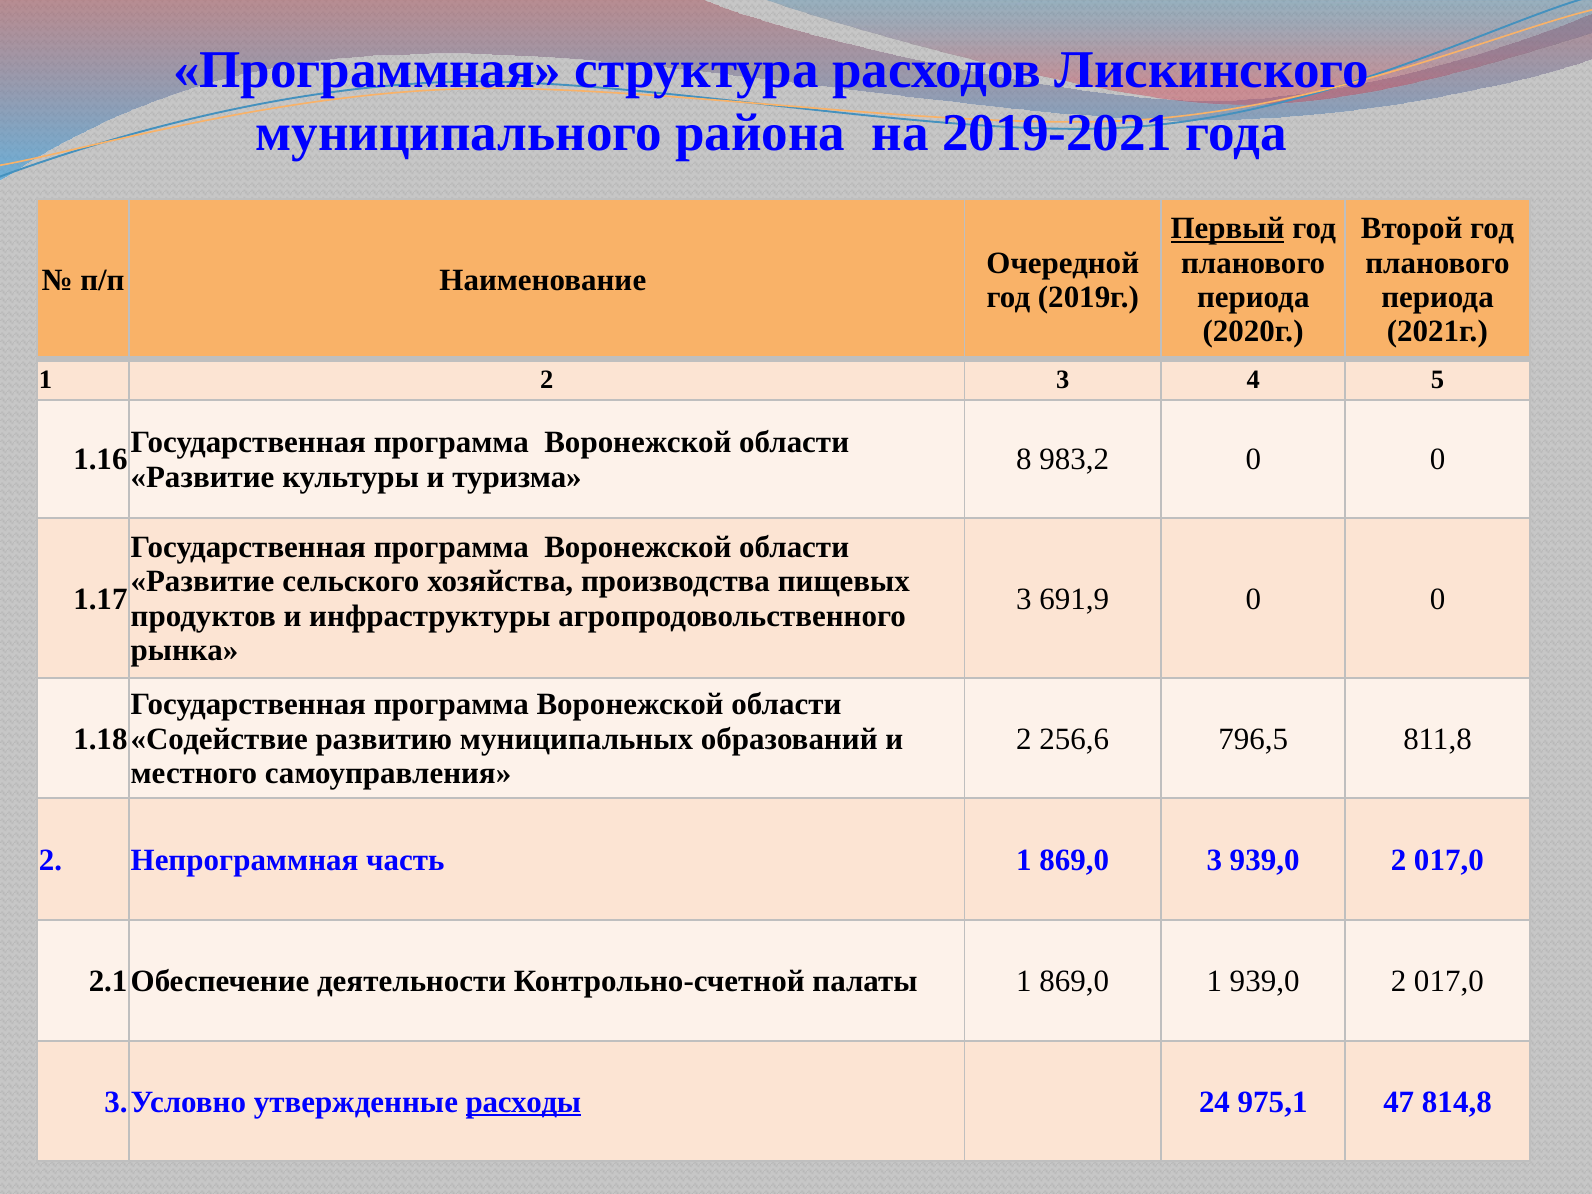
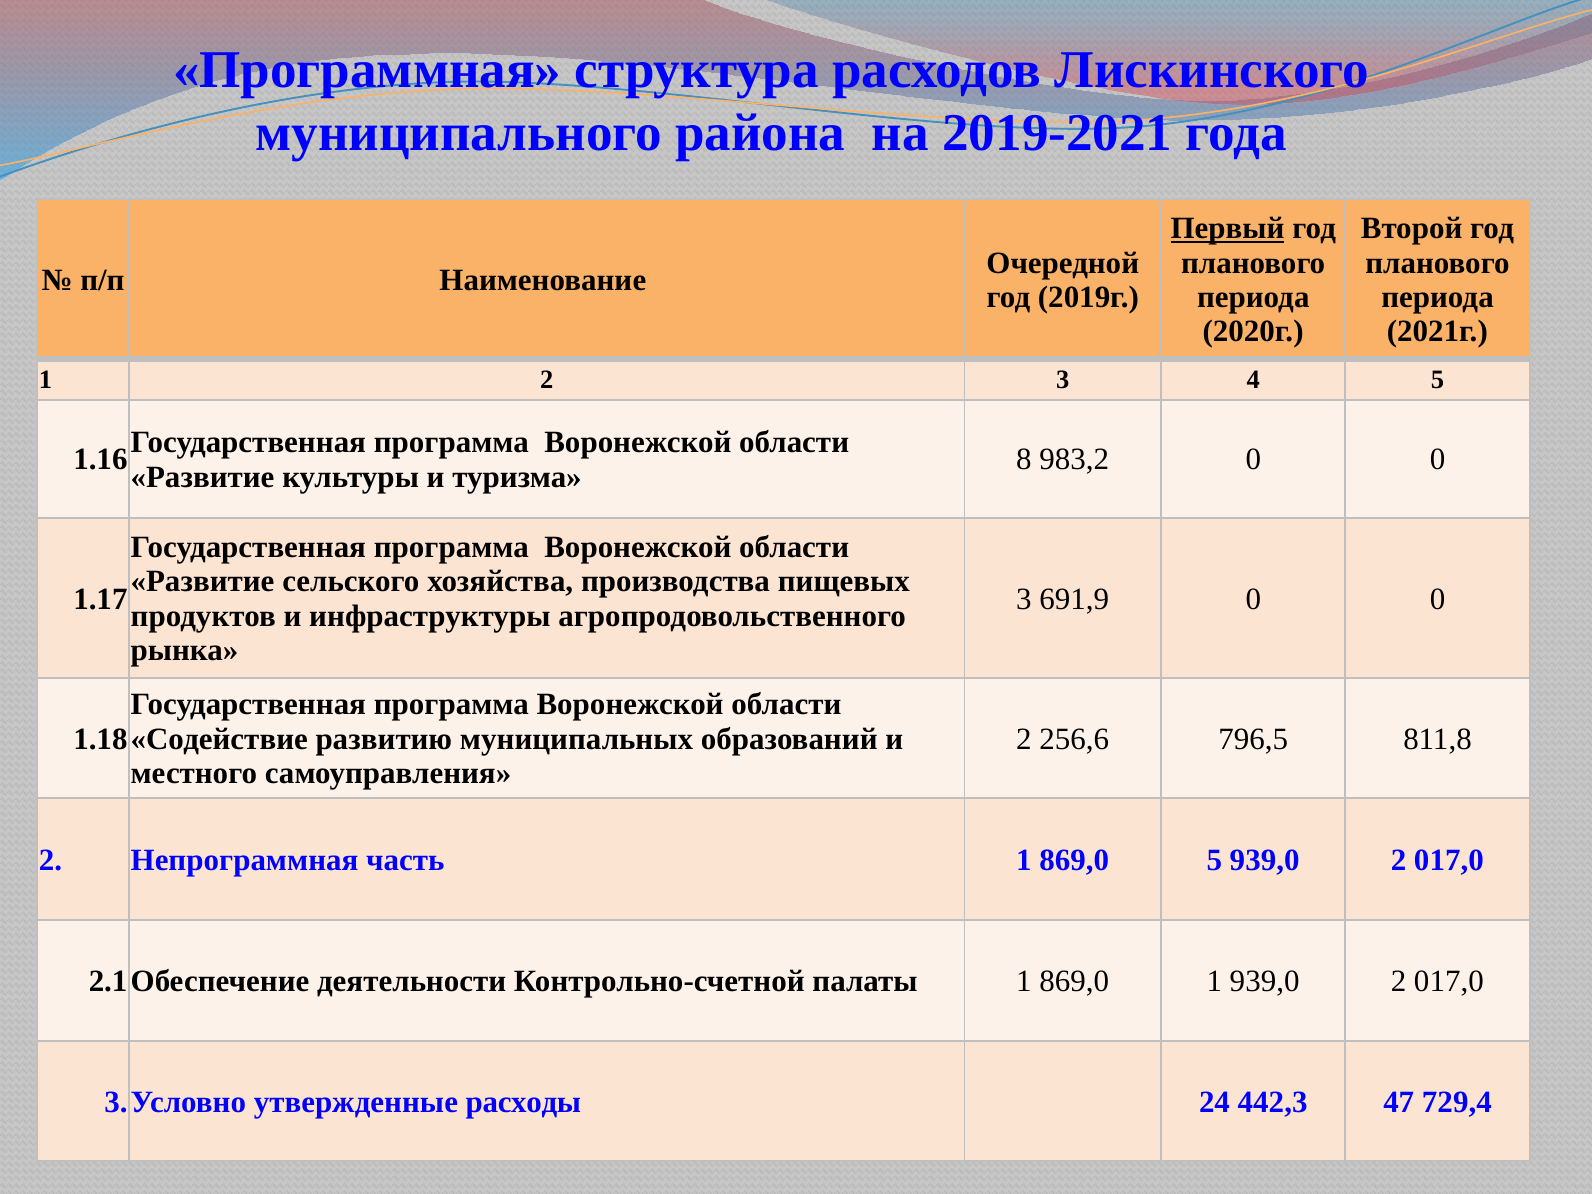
869,0 3: 3 -> 5 (1214, 860)
расходы underline: present -> none (523, 1102)
975,1: 975,1 -> 442,3 (1273, 1102)
814,8: 814,8 -> 729,4 (1457, 1102)
